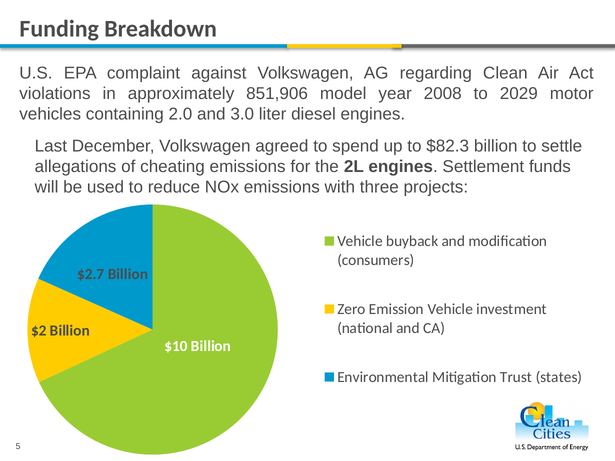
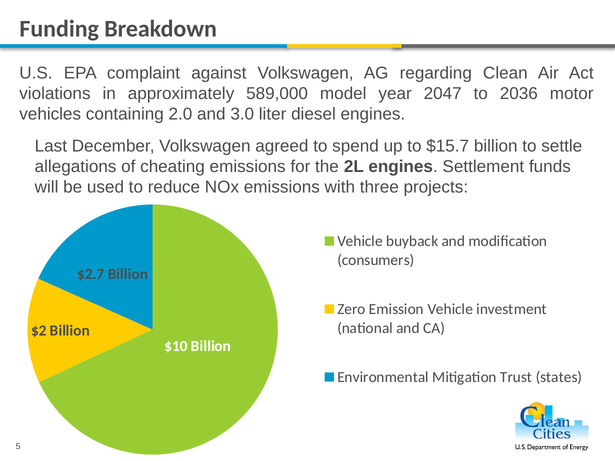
851,906: 851,906 -> 589,000 (277, 94)
2008: 2008 -> 2047 (443, 94)
2029: 2029 -> 2036 (519, 94)
$82.3: $82.3 -> $15.7 (448, 146)
